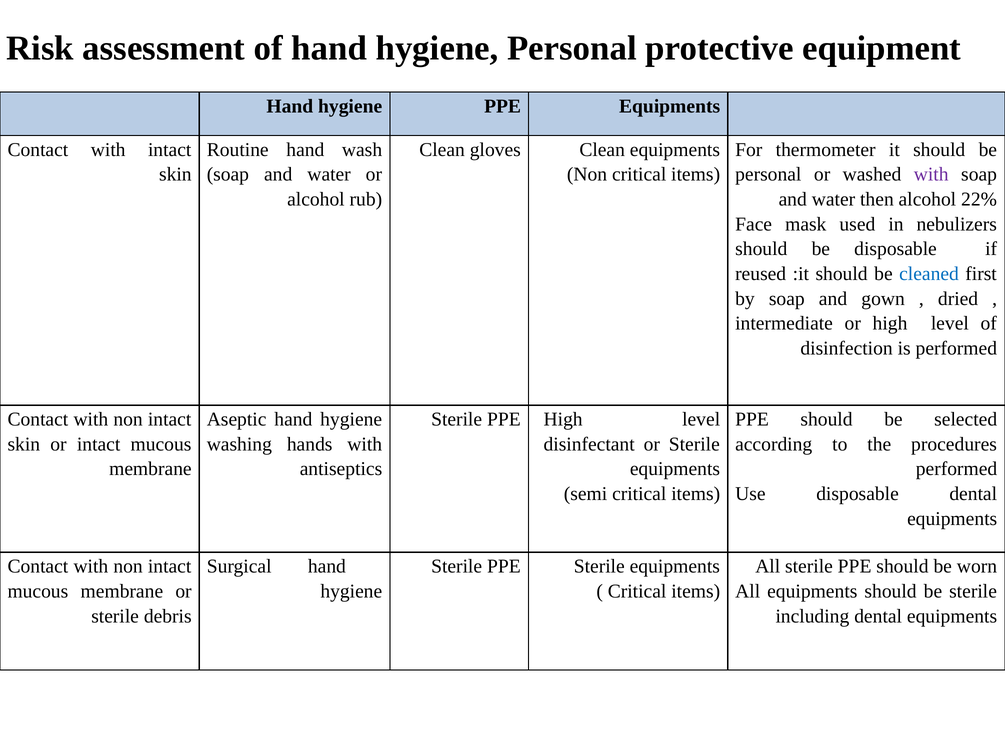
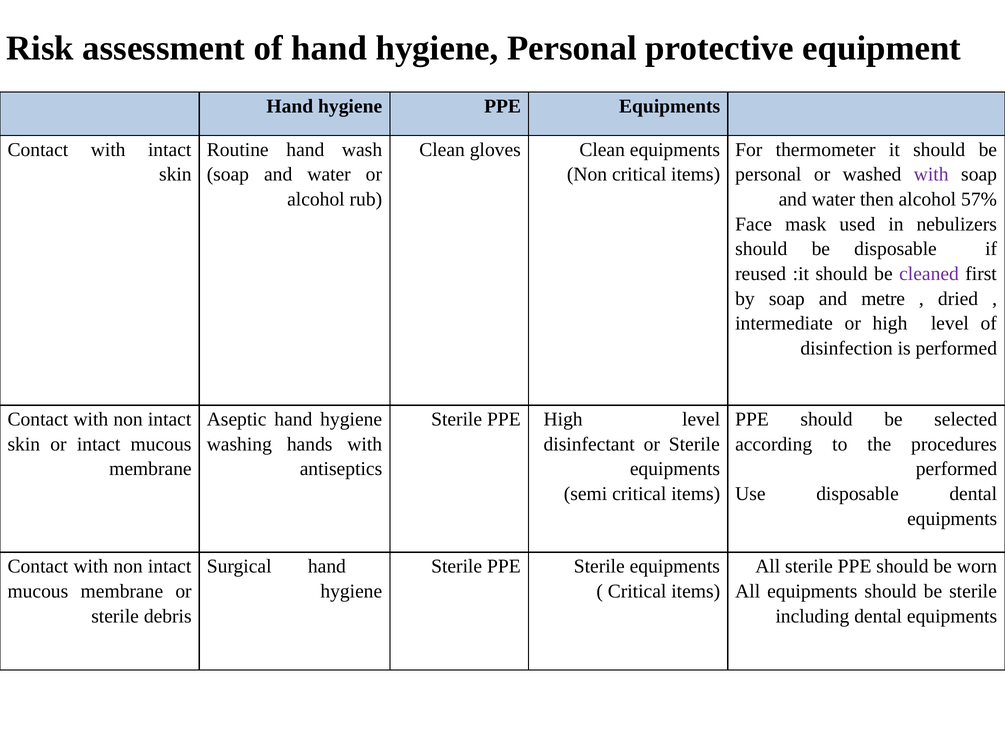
22%: 22% -> 57% (979, 199)
cleaned colour: blue -> purple (929, 274)
gown: gown -> metre (883, 298)
